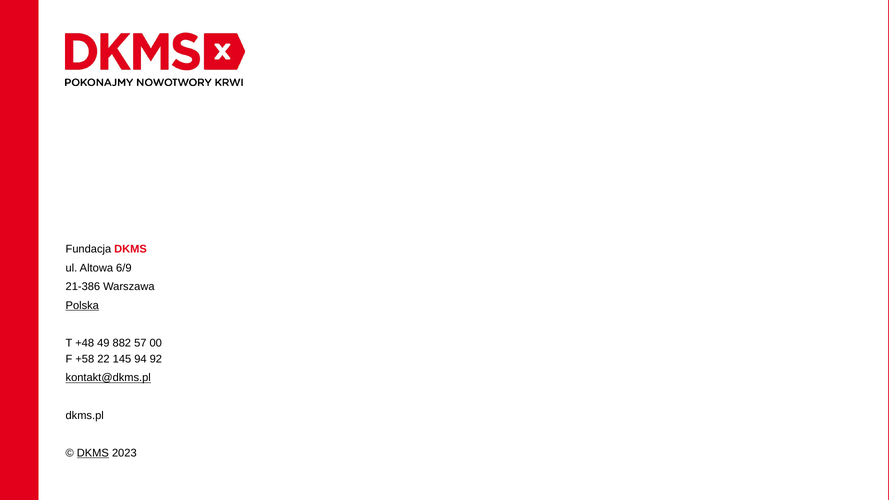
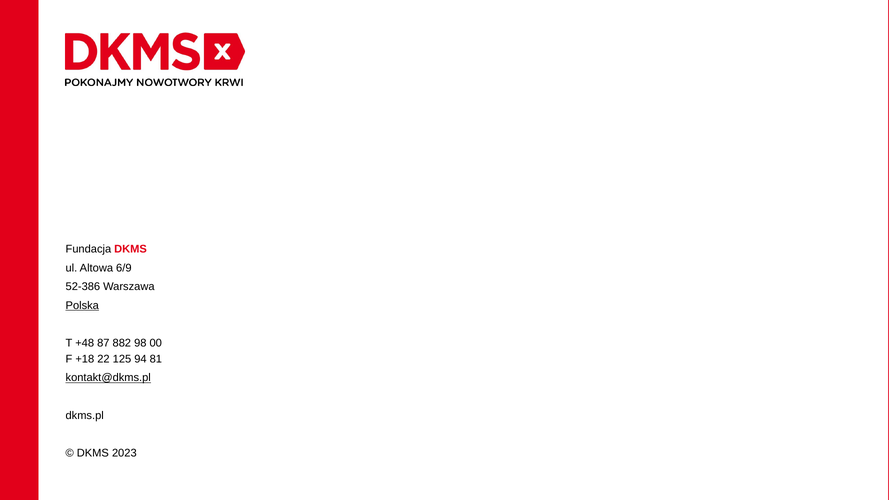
21-386: 21-386 -> 52-386 (83, 287)
49: 49 -> 87 (103, 343)
57: 57 -> 98 (140, 343)
+58: +58 -> +18 (85, 359)
145: 145 -> 125 (122, 359)
92: 92 -> 81 (156, 359)
DKMS underline: present -> none (93, 453)
